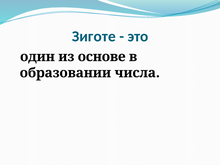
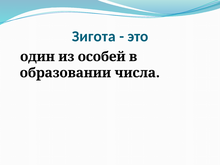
Зиготе: Зиготе -> Зигота (94, 36)
основе: основе -> особей (102, 57)
